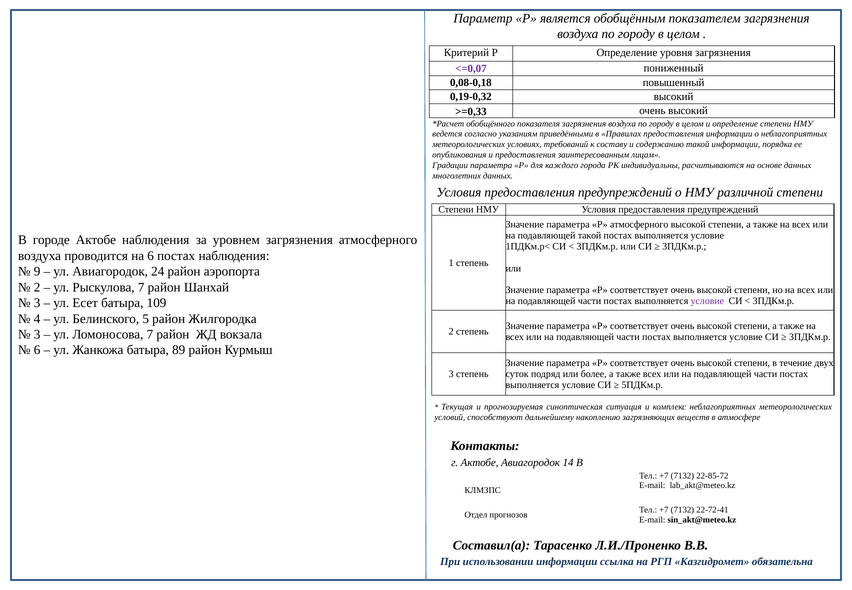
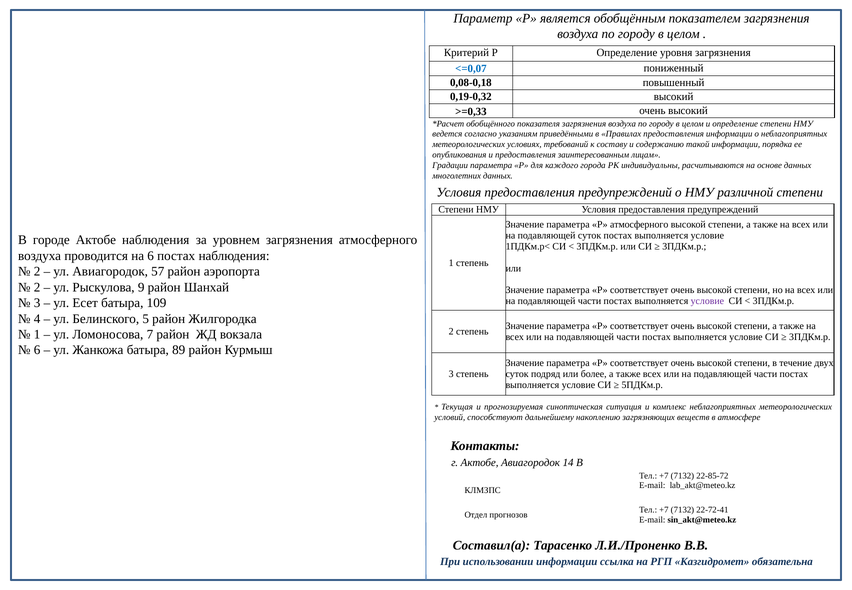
<=0,07 colour: purple -> blue (471, 69)
подавляющей такой: такой -> суток (590, 236)
9: 9 -> 2 (37, 271)
24: 24 -> 57 (158, 271)
Рыскулова 7: 7 -> 9 (141, 287)
3: 3 -> 1 (37, 334)
